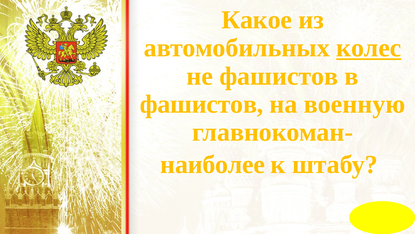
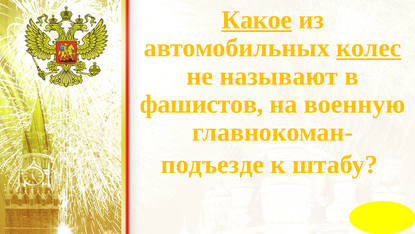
Какое underline: none -> present (257, 20)
не фашистов: фашистов -> называют (279, 76)
наиболее: наиболее -> подъезде (212, 164)
